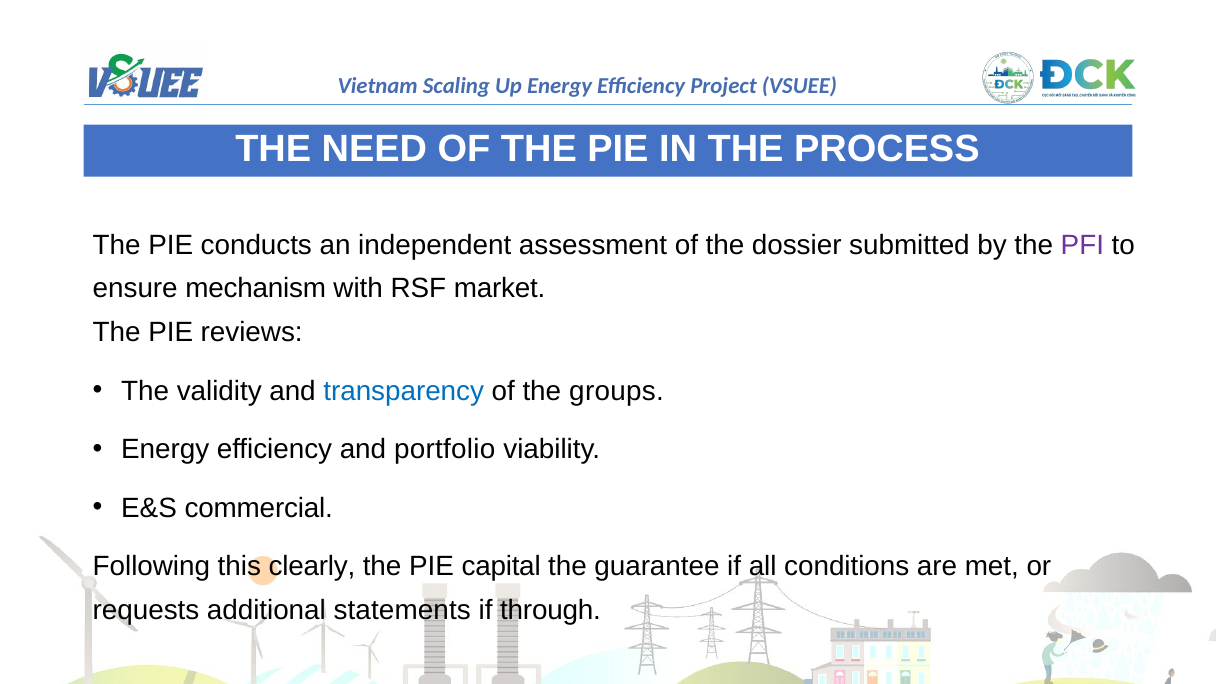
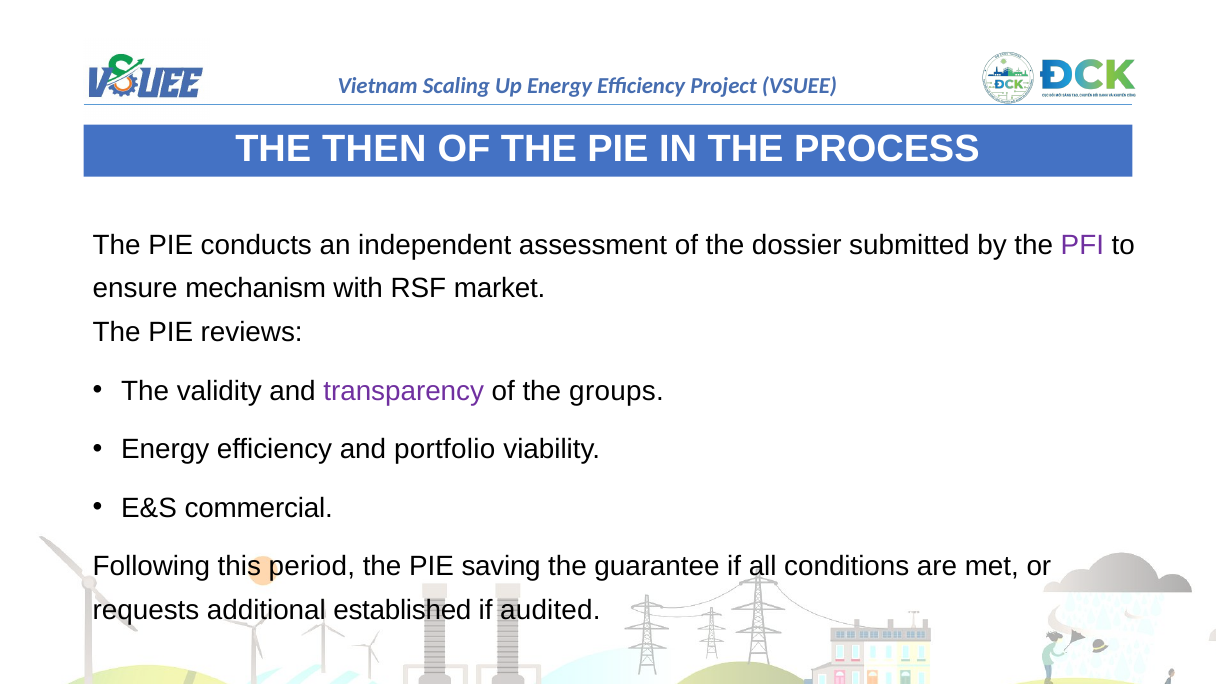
NEED: NEED -> THEN (374, 149)
transparency colour: blue -> purple (404, 391)
clearly: clearly -> period (312, 567)
capital: capital -> saving (501, 567)
statements: statements -> established (402, 610)
through: through -> audited (550, 610)
